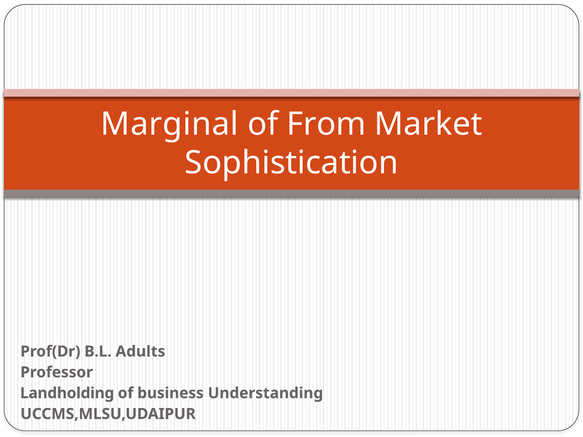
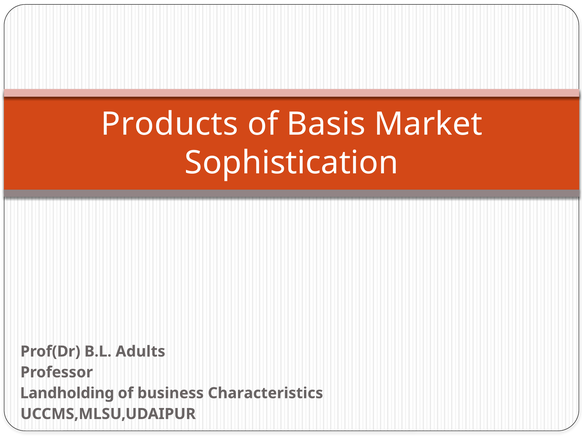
Marginal: Marginal -> Products (170, 124)
From: From -> Basis (326, 124)
Understanding: Understanding -> Characteristics (265, 393)
